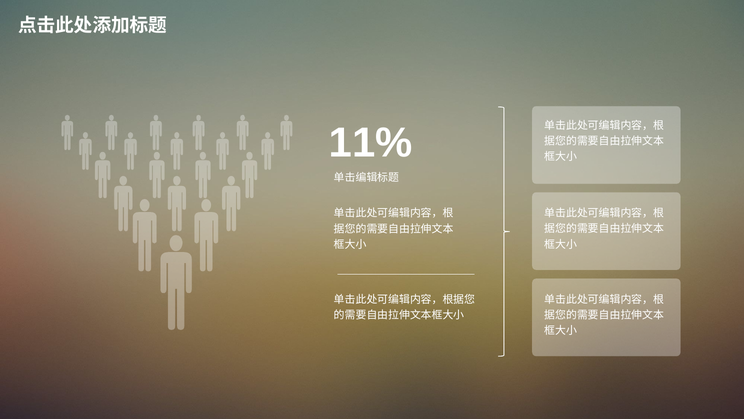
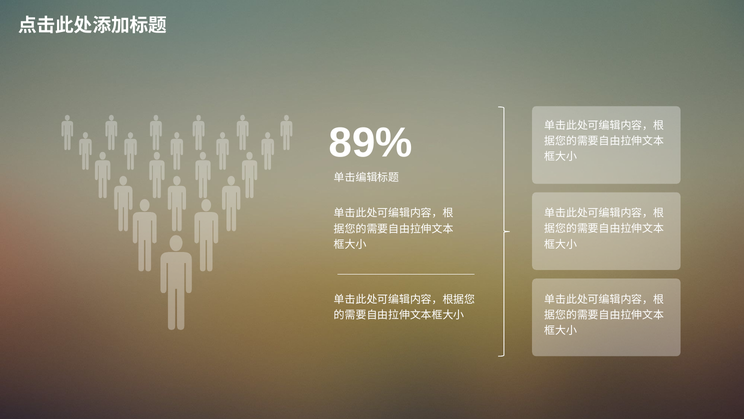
11%: 11% -> 89% (371, 143)
